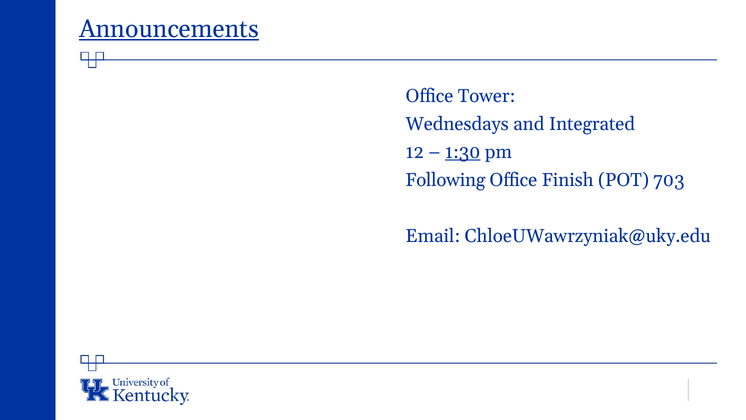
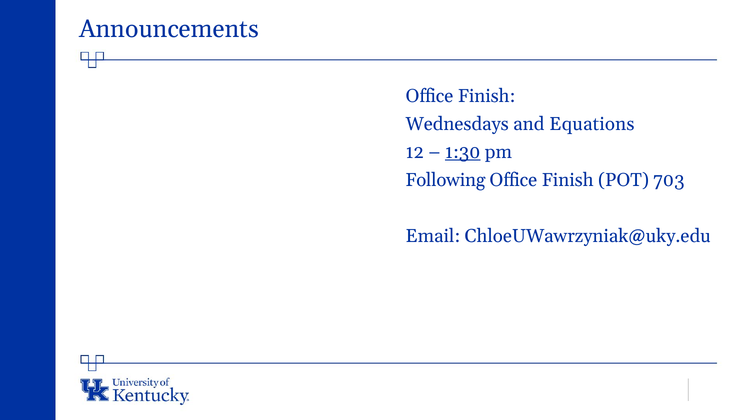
Announcements underline: present -> none (169, 29)
Tower: Tower -> Finish (487, 96)
Integrated: Integrated -> Equations (592, 124)
